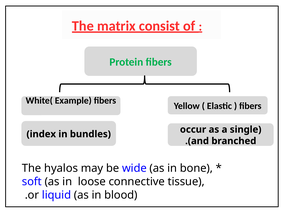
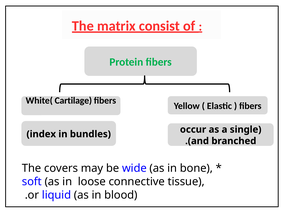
Example: Example -> Cartilage (73, 100)
hyalos: hyalos -> covers (61, 168)
